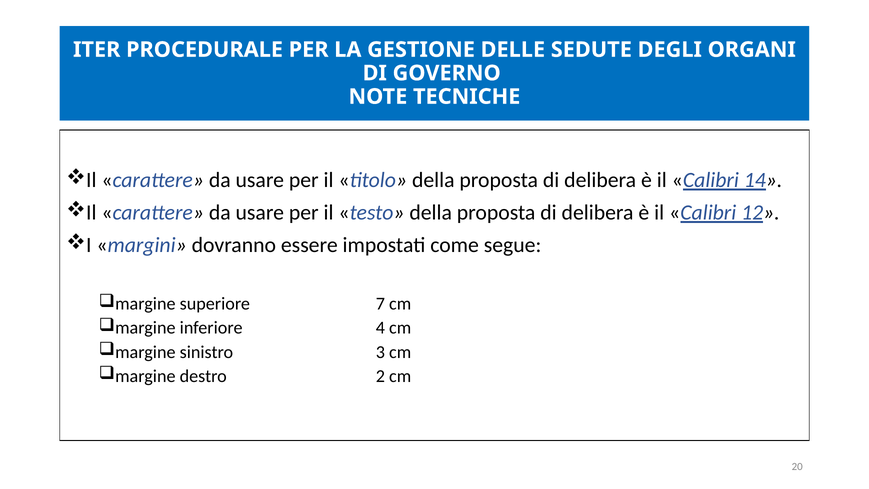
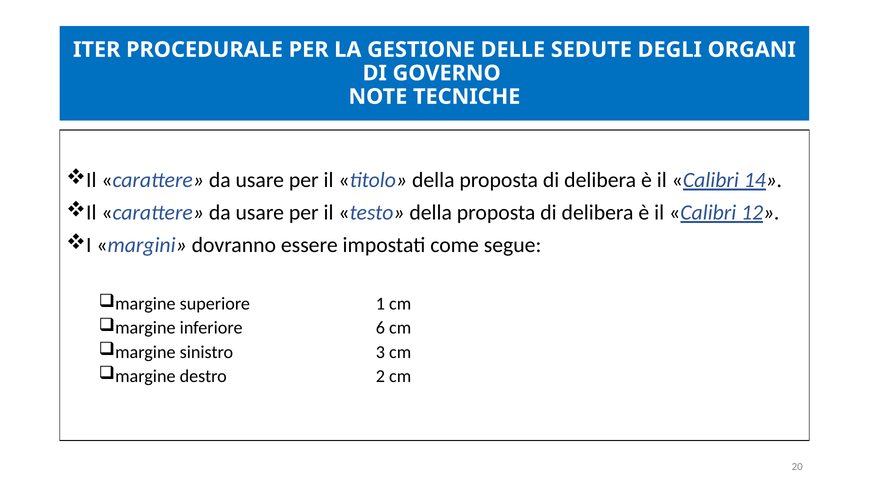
7: 7 -> 1 (380, 304)
4: 4 -> 6 (380, 328)
